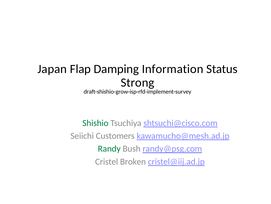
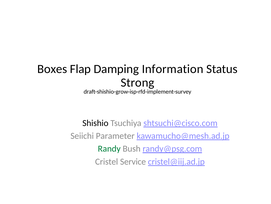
Japan: Japan -> Boxes (52, 69)
Shishio colour: green -> black (95, 123)
Customers: Customers -> Parameter (115, 135)
Broken: Broken -> Service (133, 161)
